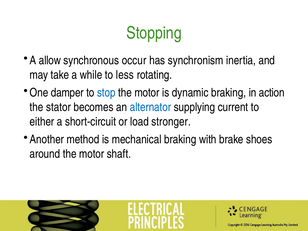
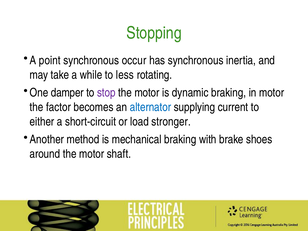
allow: allow -> point (50, 60)
has synchronism: synchronism -> synchronous (196, 60)
stop colour: blue -> purple (106, 93)
in action: action -> motor (272, 93)
stator: stator -> factor (58, 107)
